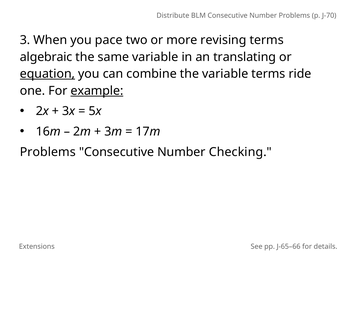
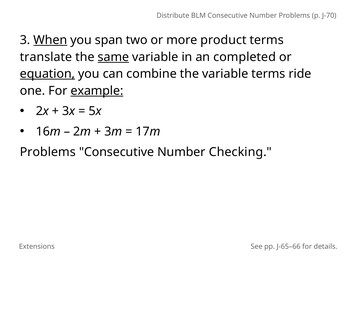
When underline: none -> present (50, 40)
pace: pace -> span (109, 40)
revising: revising -> product (223, 40)
algebraic: algebraic -> translate (46, 57)
same underline: none -> present (113, 57)
translating: translating -> completed (245, 57)
